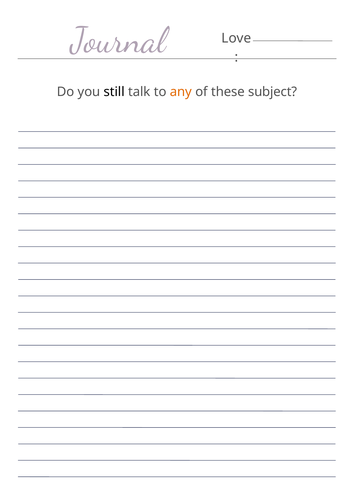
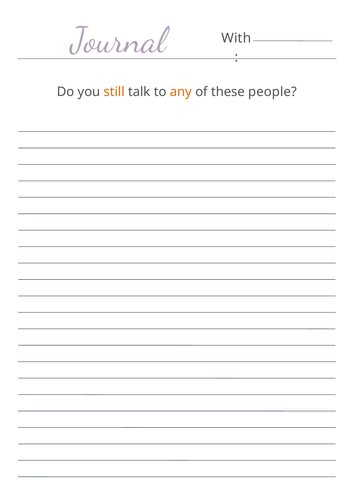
Love: Love -> With (236, 38)
still colour: black -> orange (114, 92)
subject: subject -> people (272, 92)
